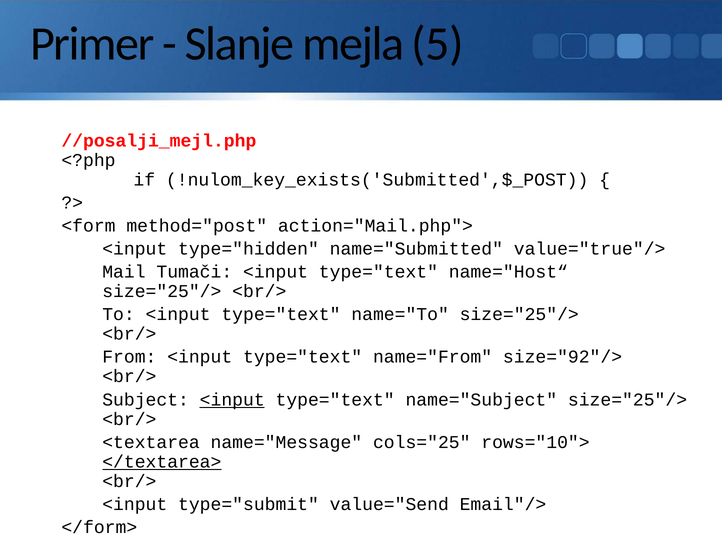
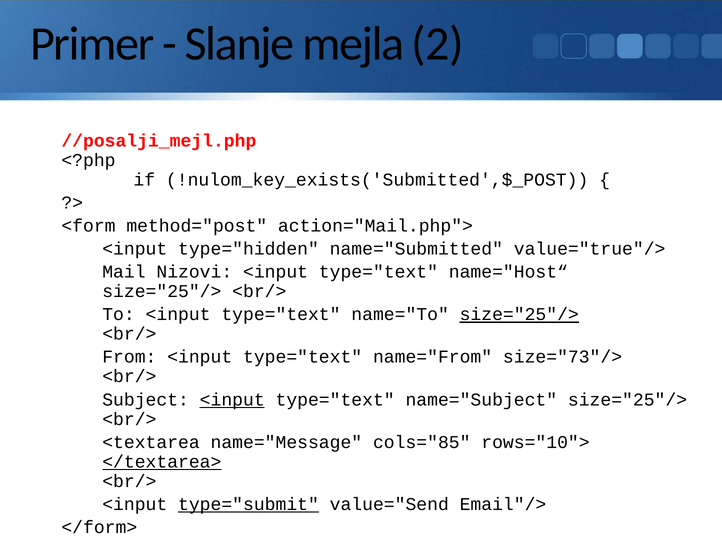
5: 5 -> 2 (437, 44)
Tumači: Tumači -> Nizovi (194, 272)
size="25"/> underline: none -> present (519, 315)
size="92"/>: size="92"/> -> size="73"/> (563, 357)
cols="25: cols="25 -> cols="85 (422, 443)
type="submit underline: none -> present (248, 505)
